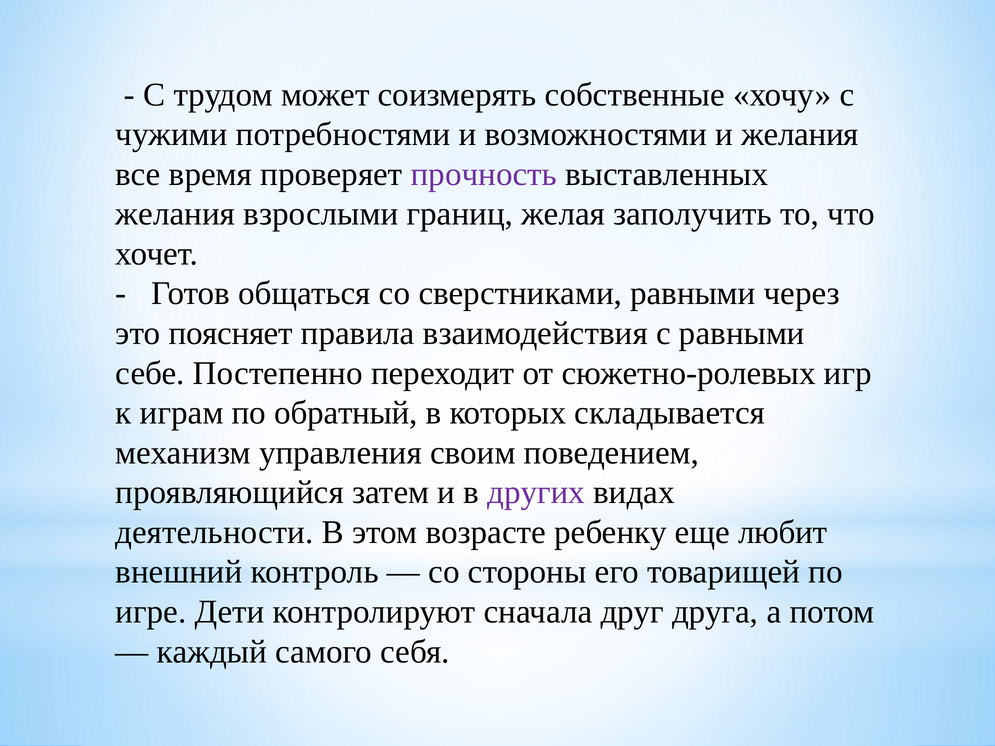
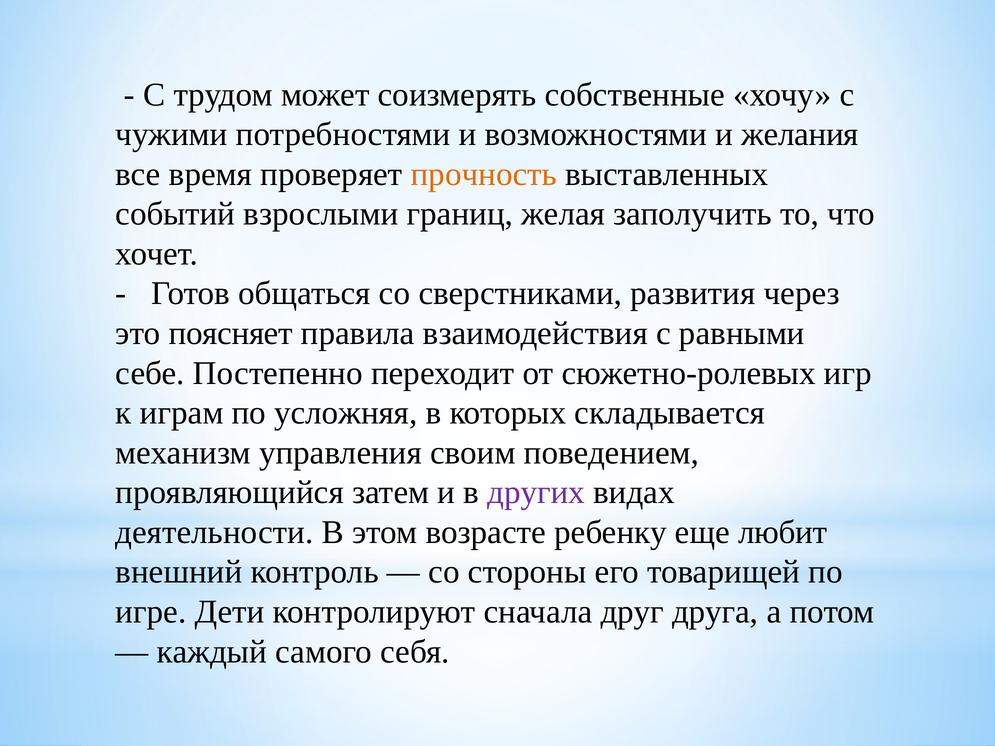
прочность colour: purple -> orange (484, 174)
желания: желания -> событий (175, 214)
сверстниками равными: равными -> развития (693, 294)
обратный: обратный -> усложняя (346, 413)
